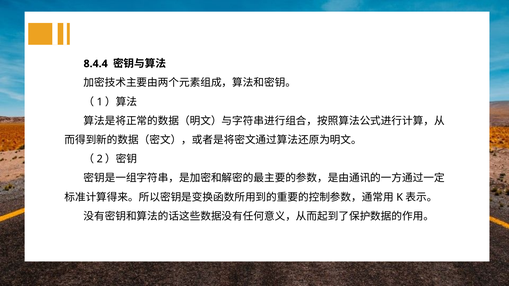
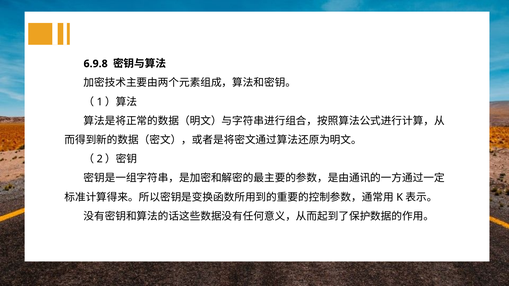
8.4.4: 8.4.4 -> 6.9.8 (96, 64)
